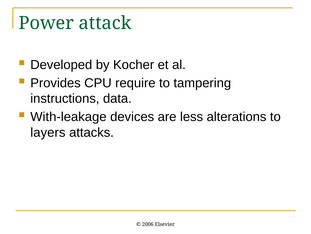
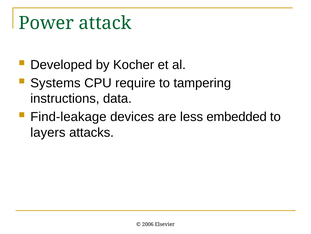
Provides: Provides -> Systems (55, 83)
With-leakage: With-leakage -> Find-leakage (68, 117)
alterations: alterations -> embedded (237, 117)
